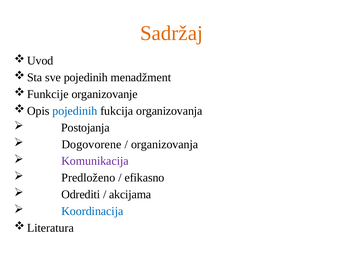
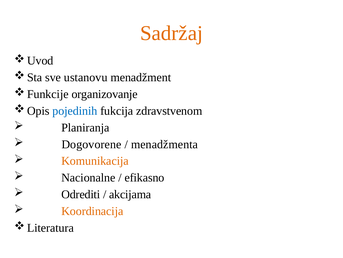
sve pojedinih: pojedinih -> ustanovu (86, 77)
fukcija organizovanja: organizovanja -> zdravstvenom (169, 111)
Postojanja: Postojanja -> Planiranja (85, 127)
organizovanja: organizovanja -> menadžmenta (165, 144)
Komunikacija colour: purple -> orange (95, 161)
Predloženo: Predloženo -> Nacionalne (88, 177)
Koordinacija colour: blue -> orange (92, 211)
